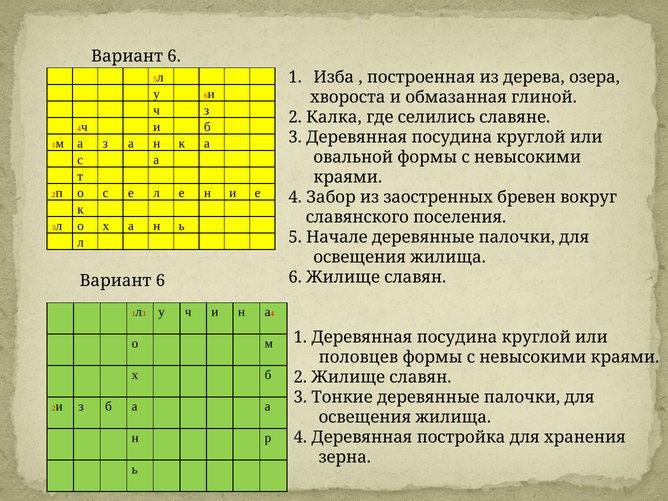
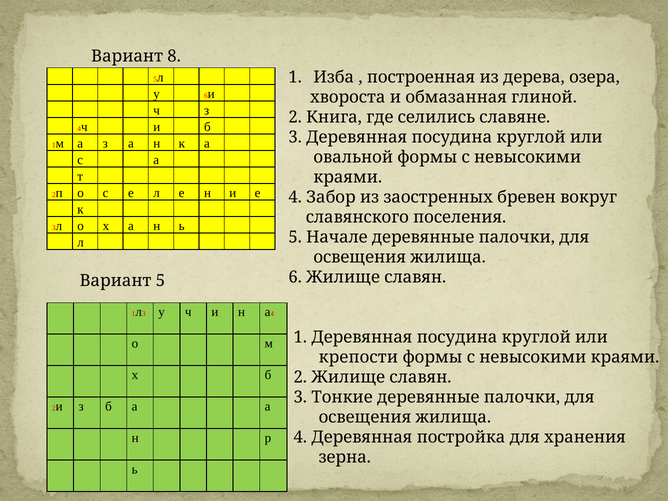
6: 6 -> 8 (174, 56)
Калка: Калка -> Книга (334, 117)
6: 6 -> 5 (160, 281)
половцев: половцев -> крепости (358, 357)
